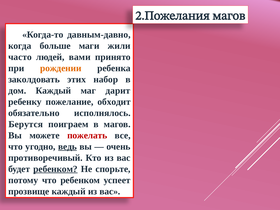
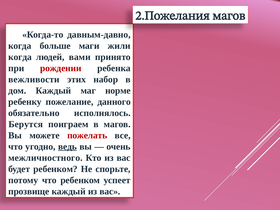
часто: часто -> когда (20, 57)
рождении colour: orange -> red (61, 68)
заколдовать: заколдовать -> вежливости (34, 79)
дарит: дарит -> норме (118, 91)
обходит: обходит -> данного (114, 102)
противоречивый: противоречивый -> межличностного (45, 158)
ребенком underline: present -> none (55, 169)
